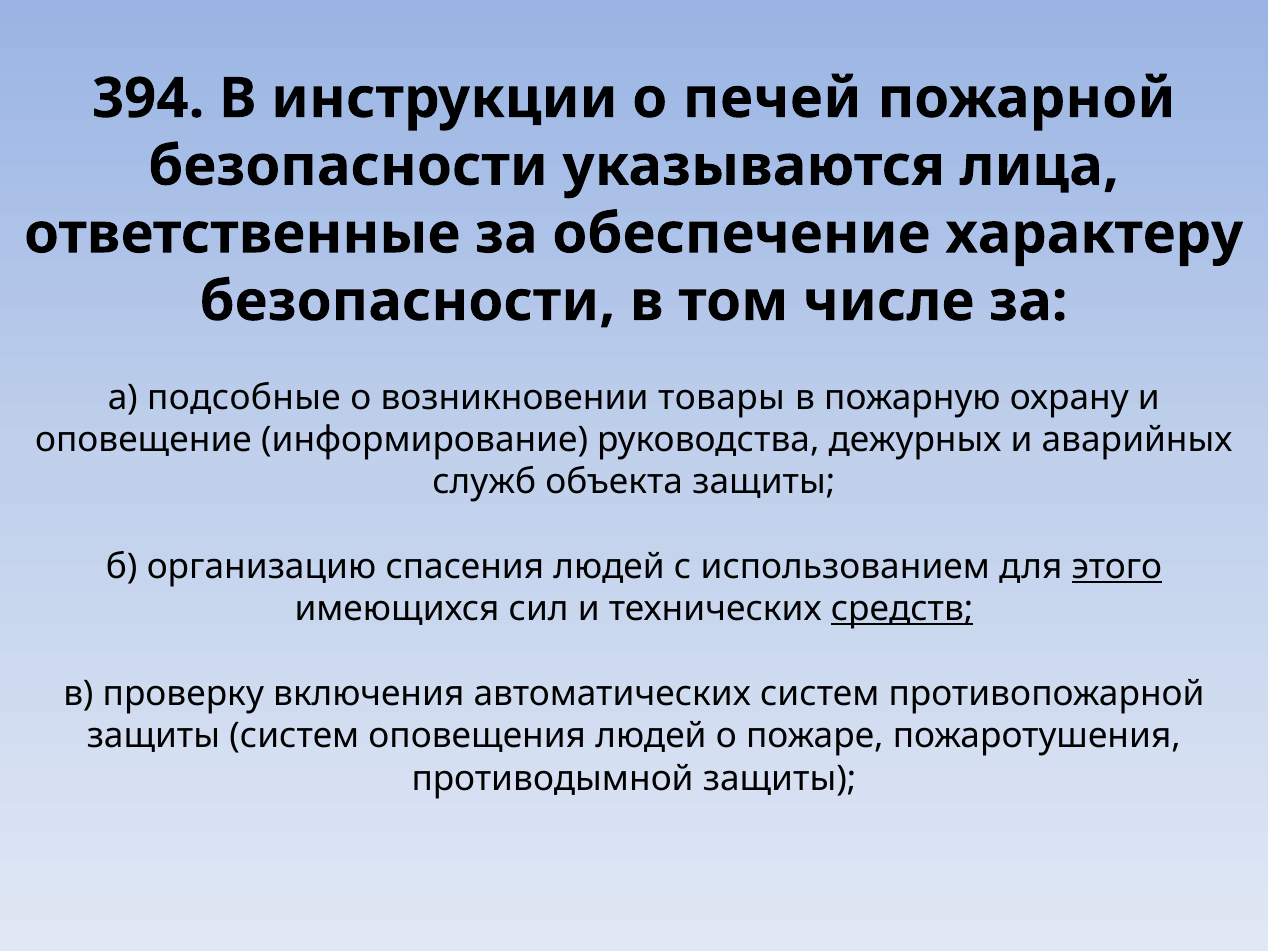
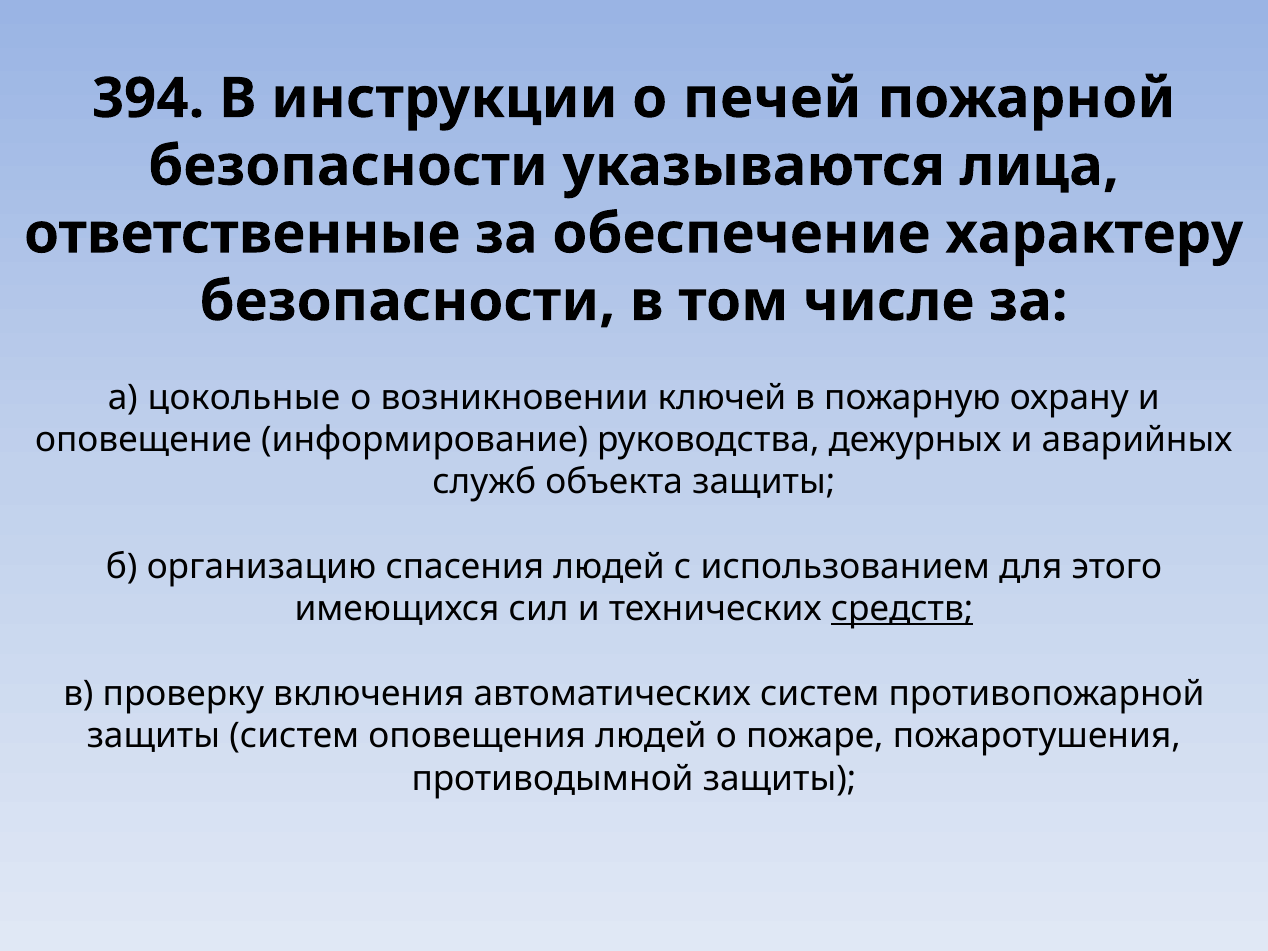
подсобные: подсобные -> цокольные (244, 397)
товары: товары -> ключей (722, 397)
этого underline: present -> none (1117, 567)
